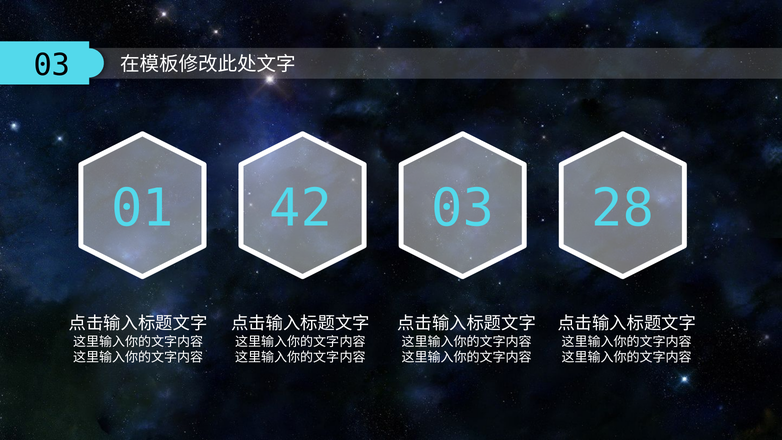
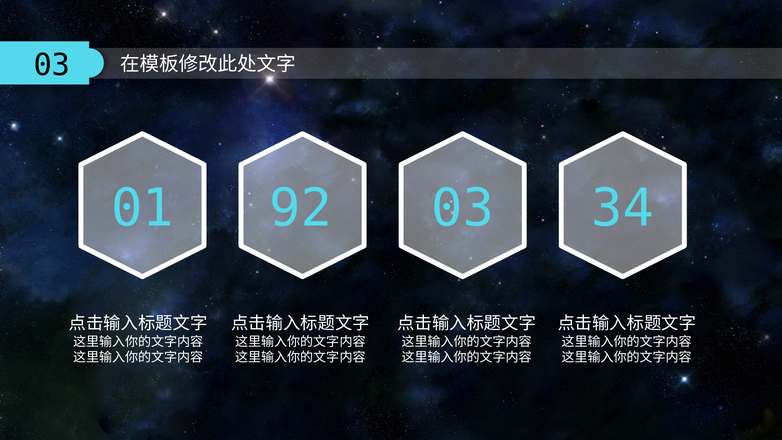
42: 42 -> 92 (301, 208)
28: 28 -> 34 (623, 208)
